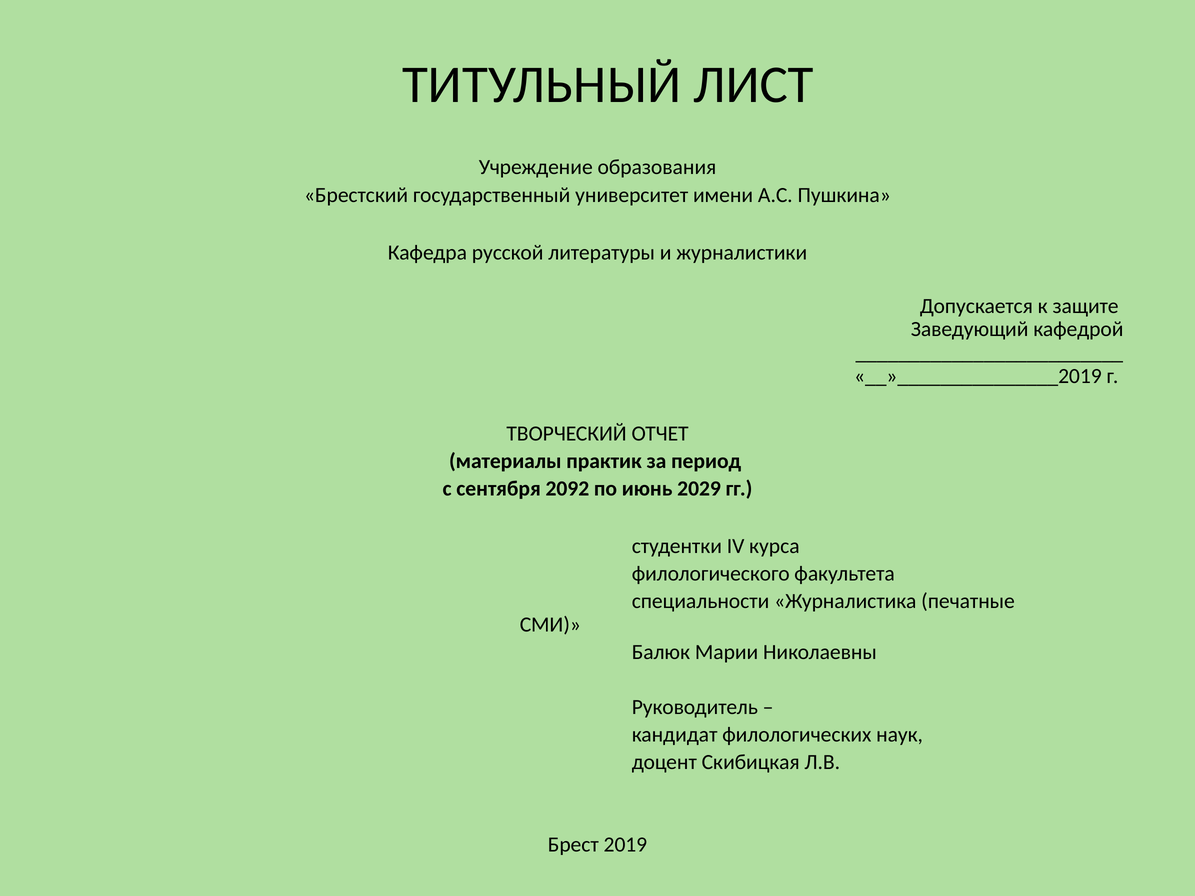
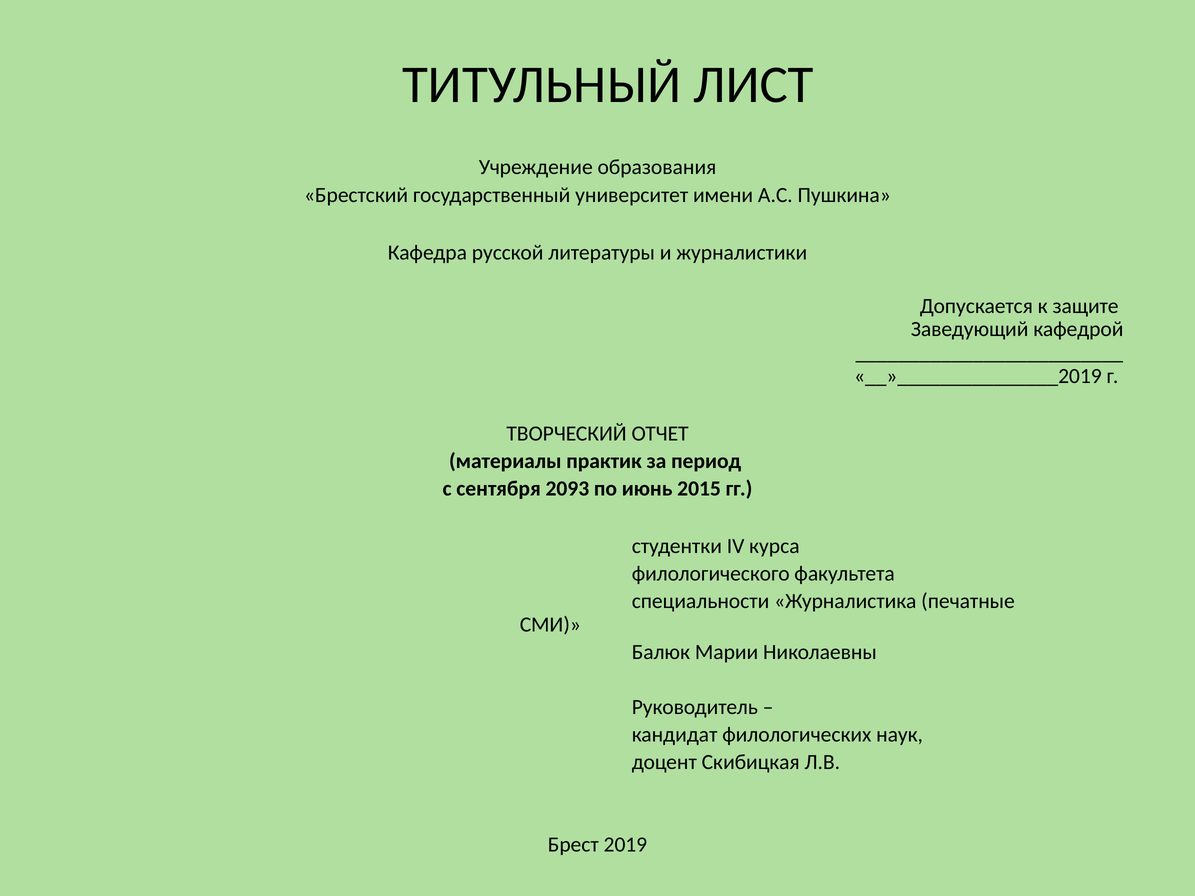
2092: 2092 -> 2093 (567, 489)
2029: 2029 -> 2015 (699, 489)
